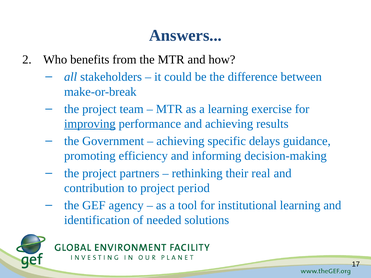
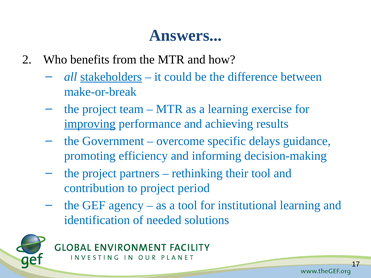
stakeholders underline: none -> present (111, 77)
achieving: achieving -> overcome (180, 141)
their real: real -> tool (261, 173)
